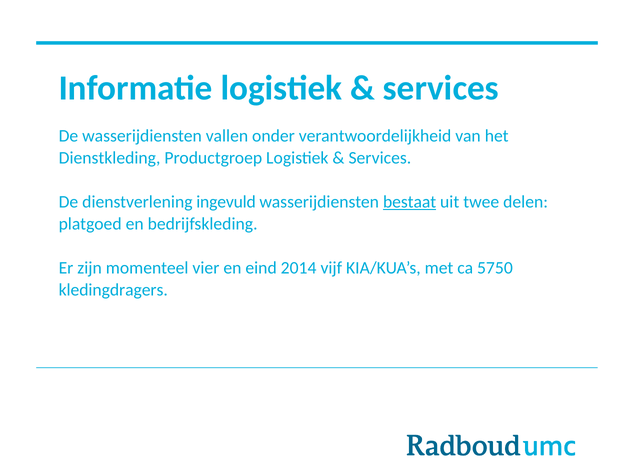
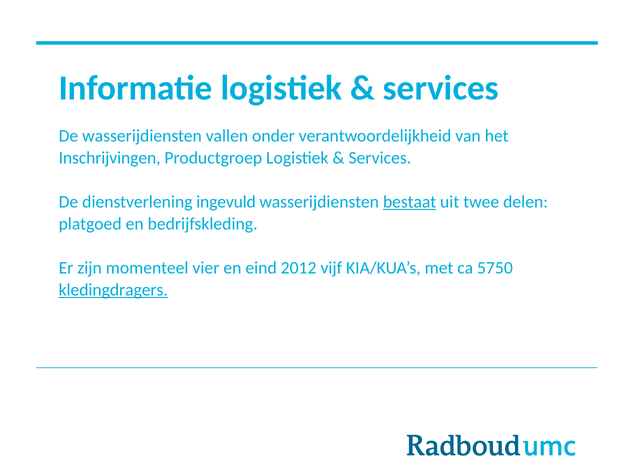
Dienstkleding: Dienstkleding -> Inschrijvingen (110, 158)
2014: 2014 -> 2012 (299, 268)
kledingdragers underline: none -> present (113, 290)
